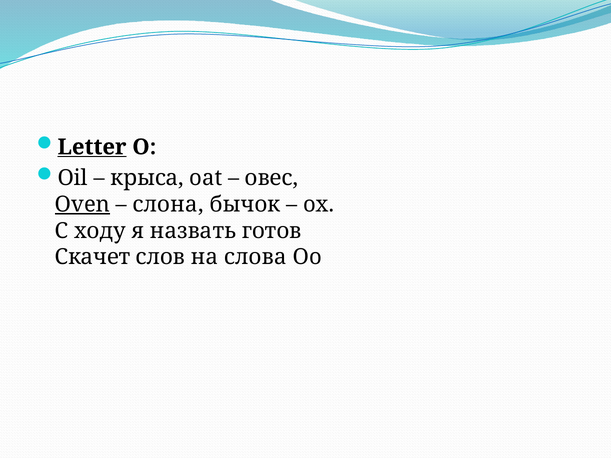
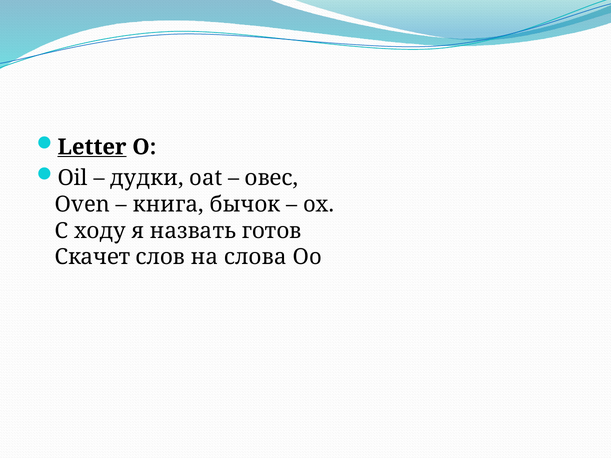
крыса: крыса -> дудки (147, 178)
Oven underline: present -> none (82, 204)
слона: слона -> книга (168, 204)
